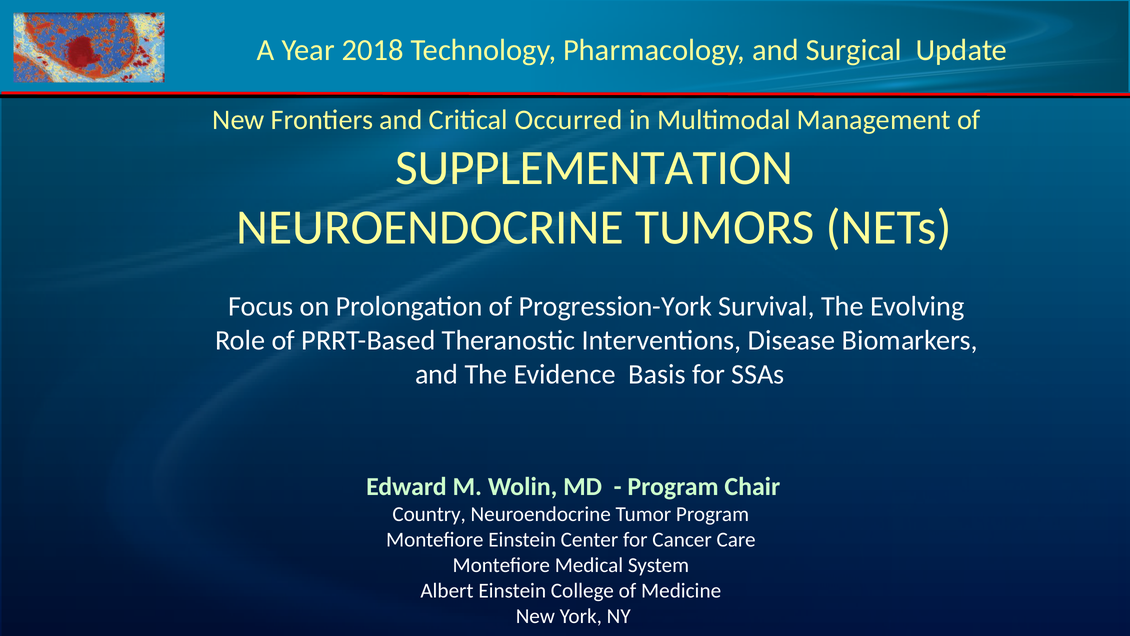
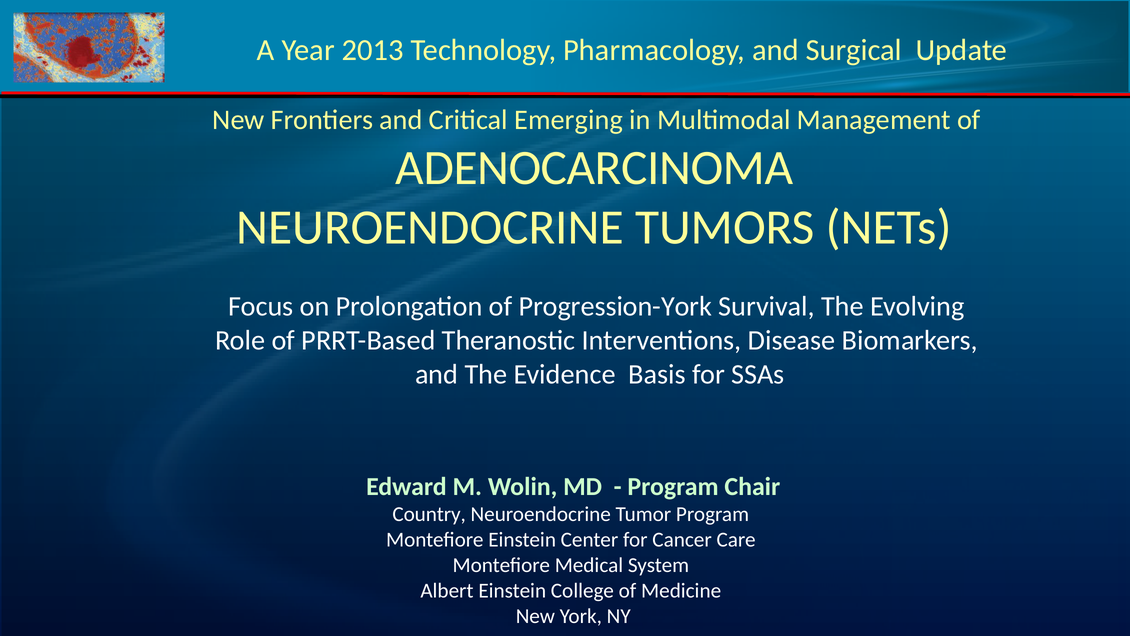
2018: 2018 -> 2013 (373, 50)
Occurred: Occurred -> Emerging (569, 120)
SUPPLEMENTATION: SUPPLEMENTATION -> ADENOCARCINOMA (594, 168)
